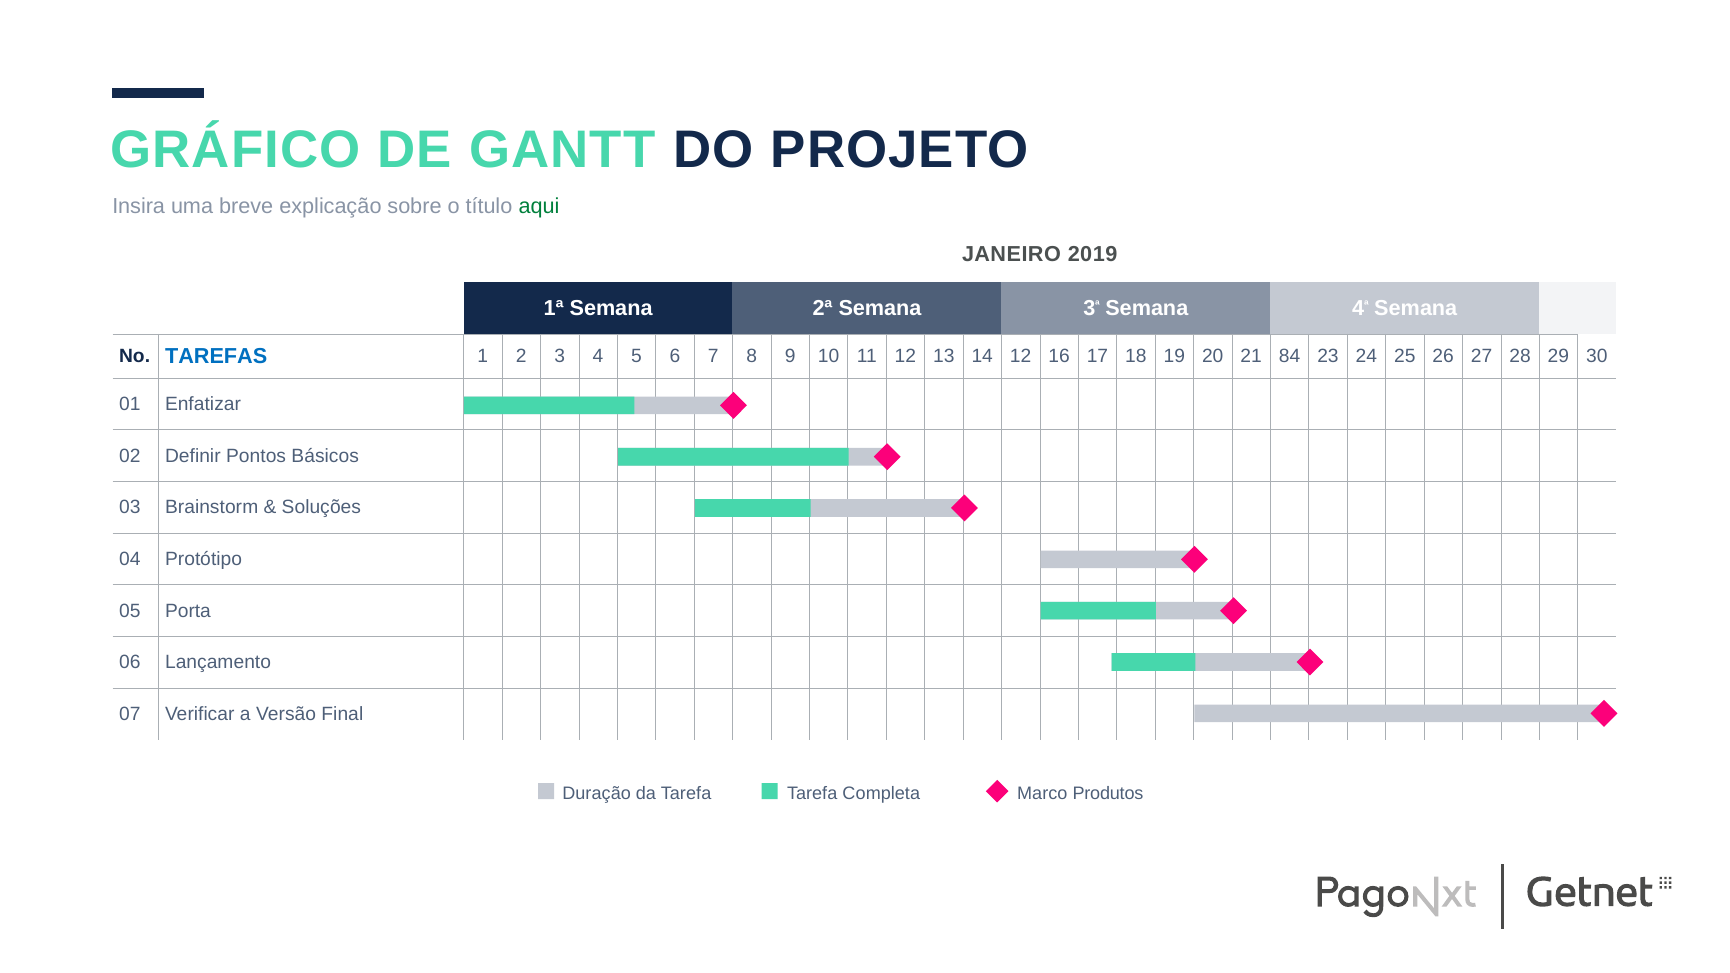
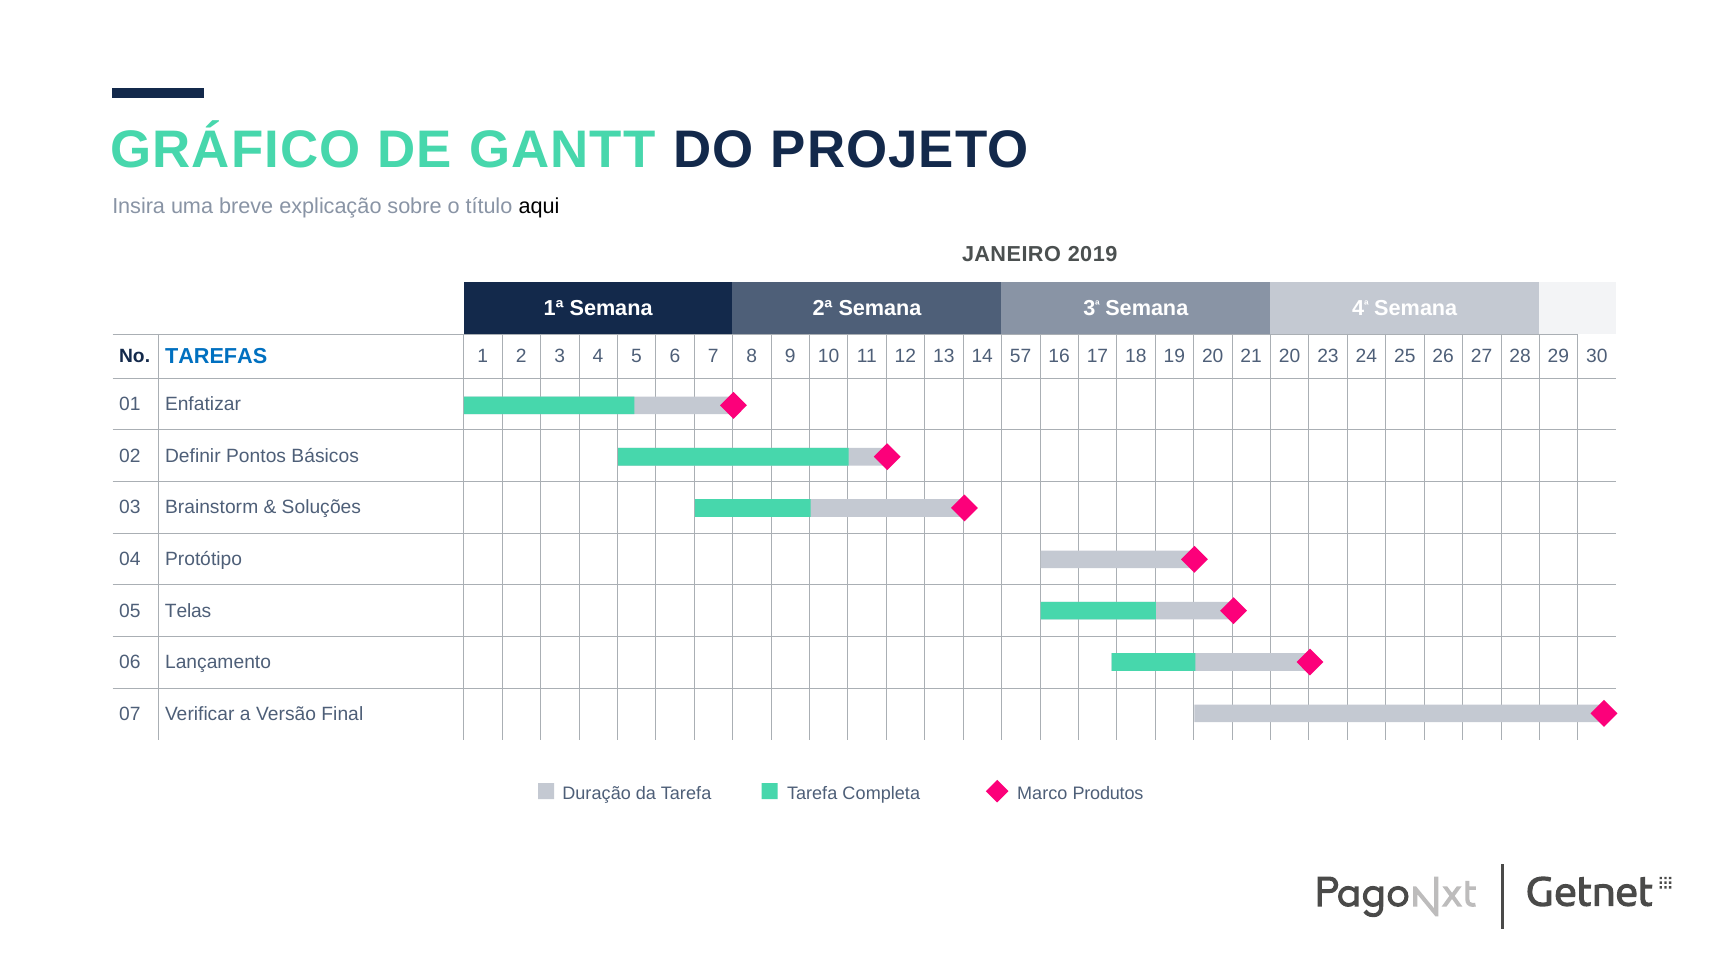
aqui colour: green -> black (539, 206)
14 12: 12 -> 57 (1021, 356)
21 84: 84 -> 20 (1290, 356)
Porta: Porta -> Telas (188, 611)
